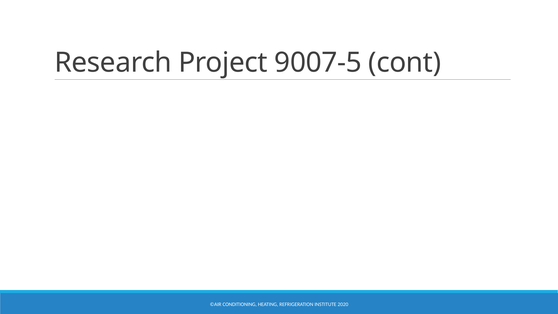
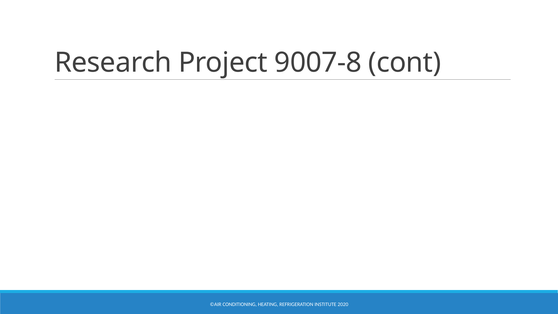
9007-5: 9007-5 -> 9007-8 (318, 63)
